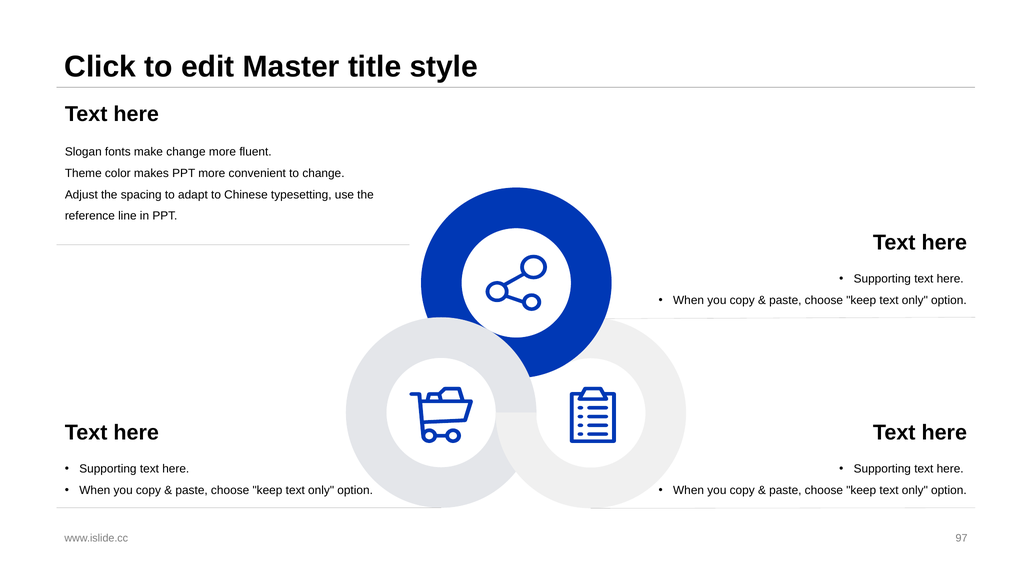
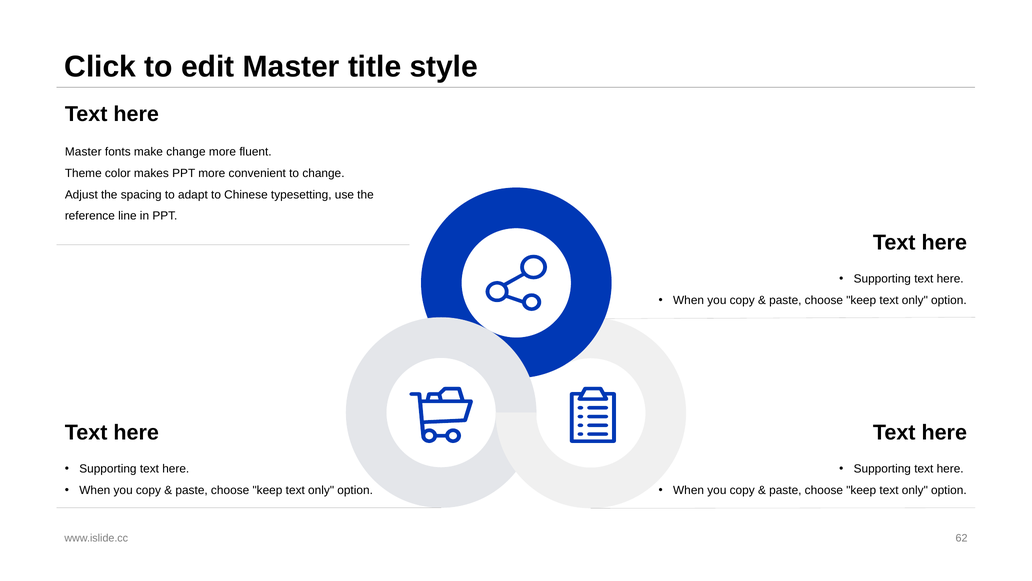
Slogan: Slogan -> Master (83, 152)
97: 97 -> 62 (962, 538)
